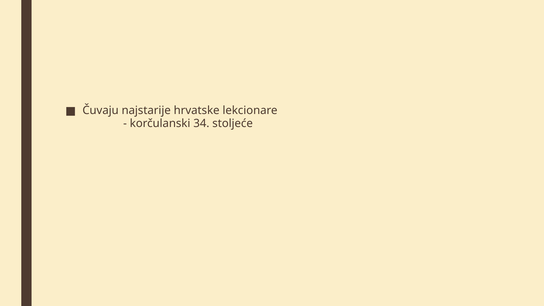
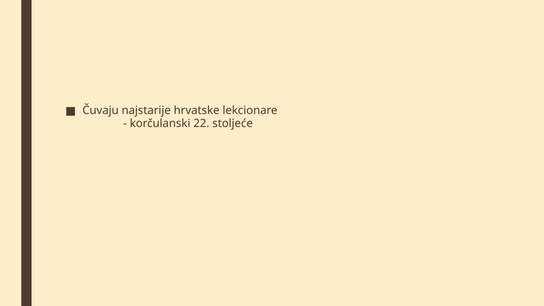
34: 34 -> 22 (201, 123)
